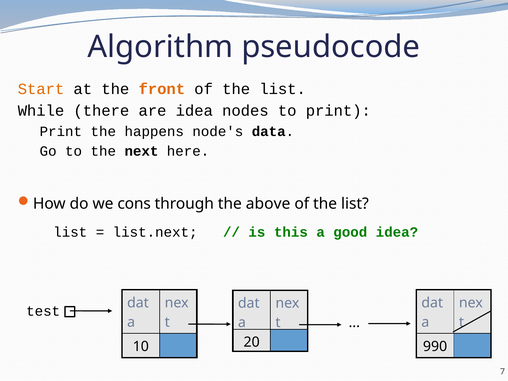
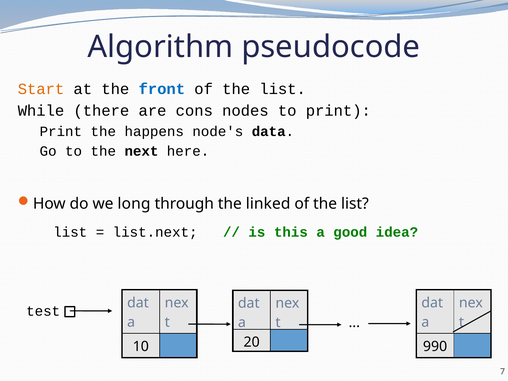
front colour: orange -> blue (162, 89)
are idea: idea -> cons (194, 111)
cons: cons -> long (134, 204)
above: above -> linked (268, 204)
